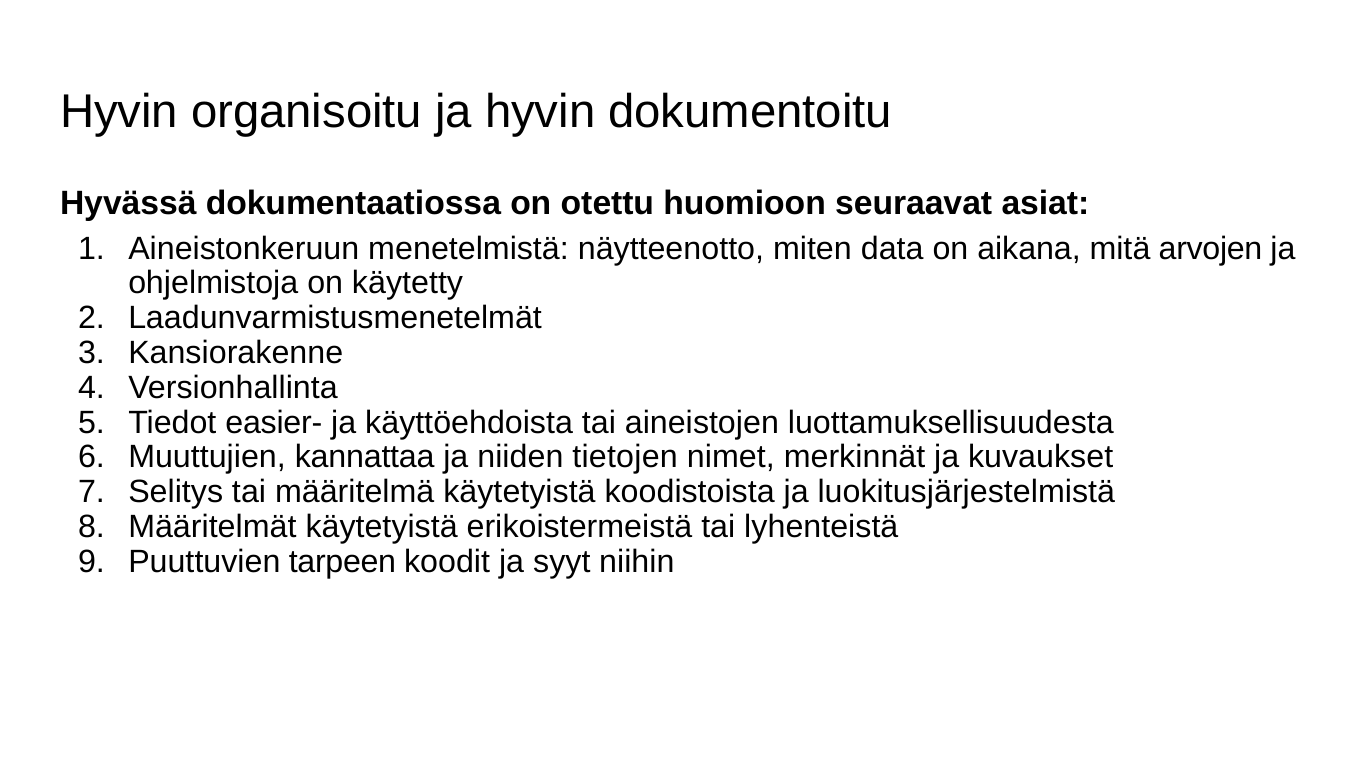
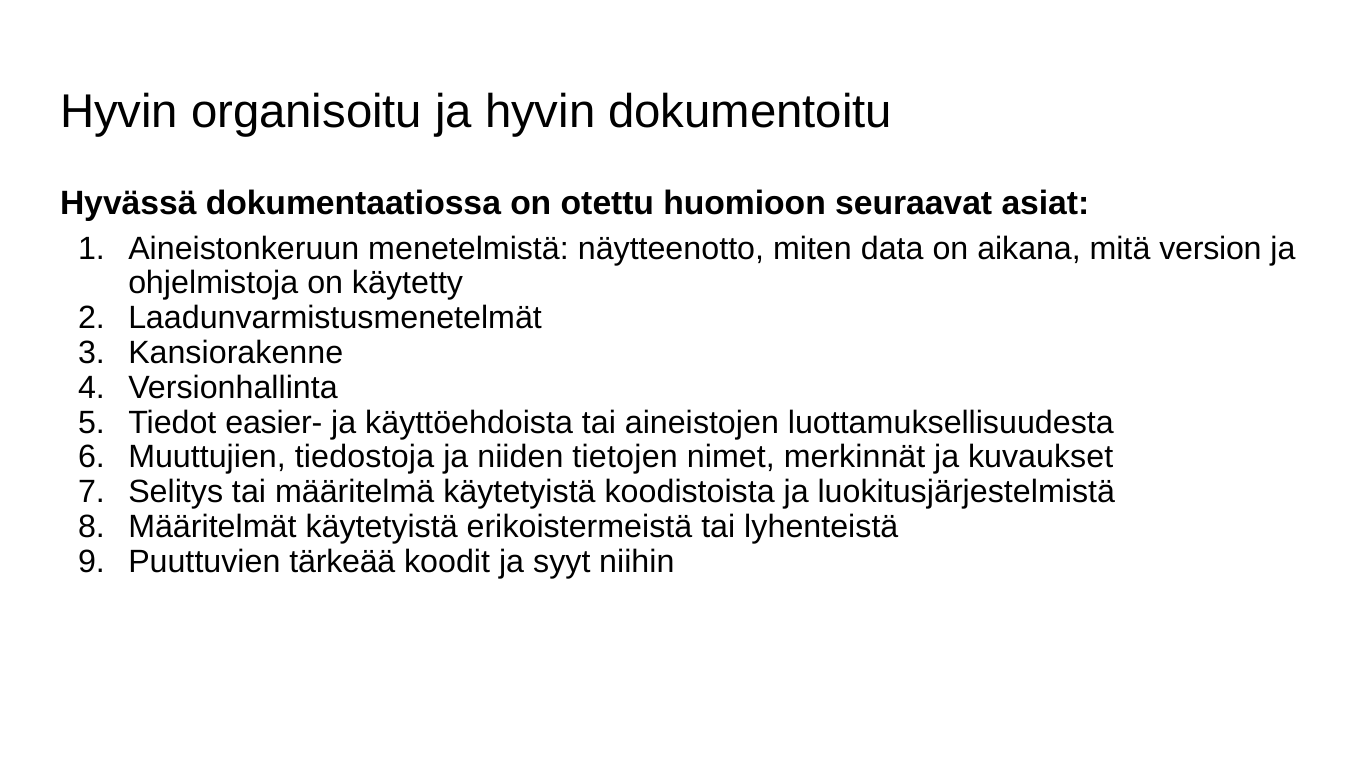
arvojen: arvojen -> version (1210, 248)
kannattaa: kannattaa -> tiedostoja (364, 457)
tarpeen: tarpeen -> tärkeää (342, 561)
